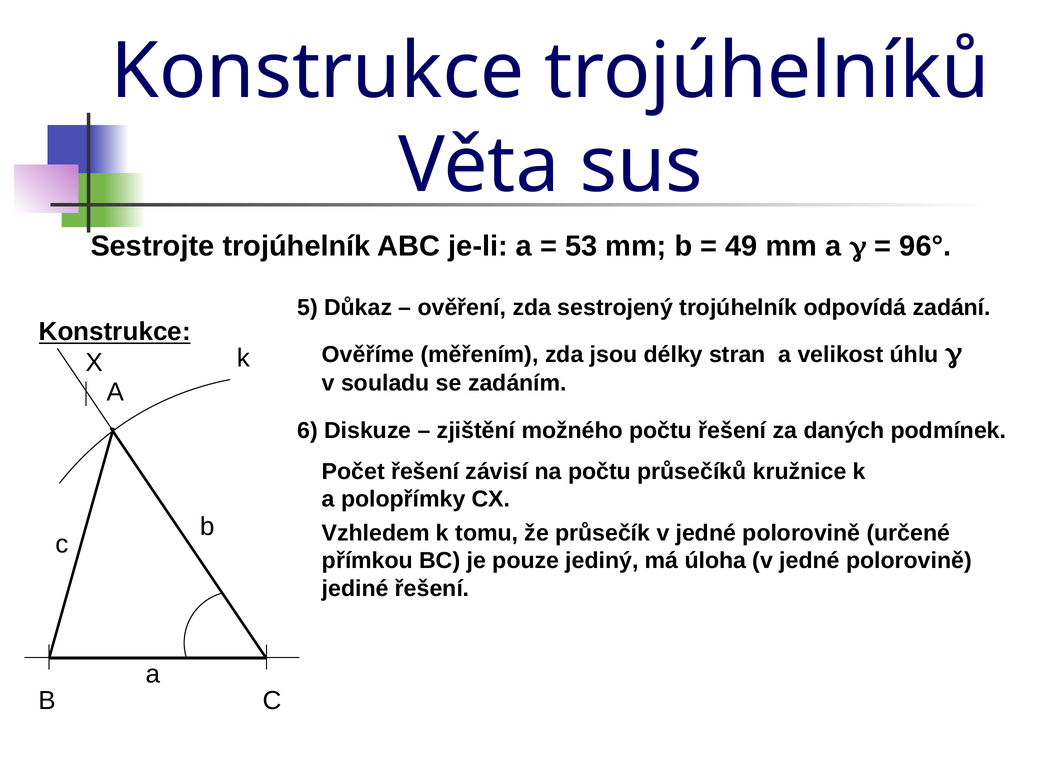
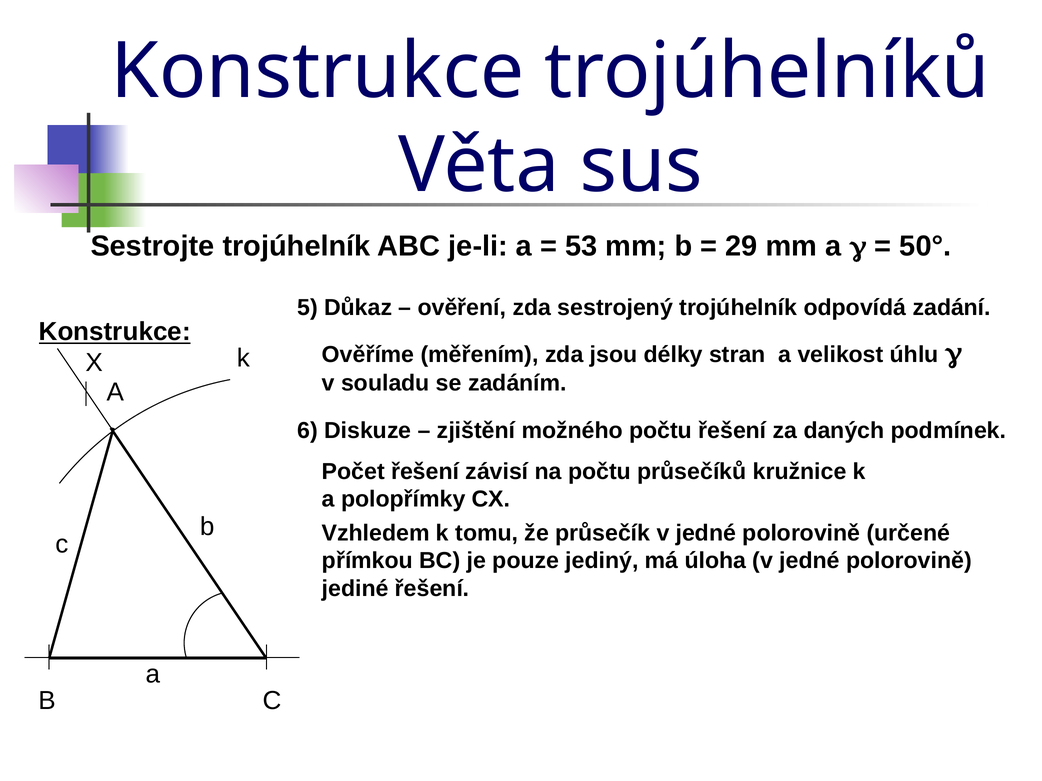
49: 49 -> 29 (741, 246)
96°: 96° -> 50° (925, 246)
